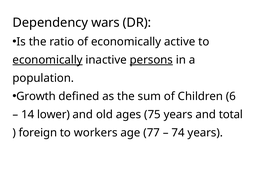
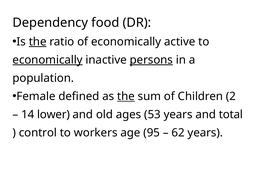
wars: wars -> food (105, 23)
the underline: none -> present (38, 42)
Growth: Growth -> Female (36, 96)
the underline: none -> present (126, 96)
6: 6 -> 2 (231, 96)
75: 75 -> 53 (152, 114)
foreign: foreign -> control (38, 133)
77: 77 -> 95 (152, 133)
74: 74 -> 62 (178, 133)
